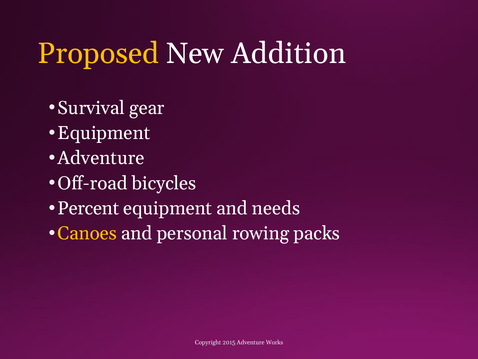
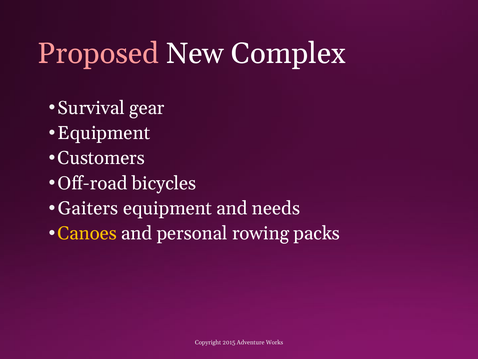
Proposed colour: yellow -> pink (98, 54)
Addition: Addition -> Complex (289, 54)
Adventure: Adventure -> Customers (101, 158)
Percent: Percent -> Gaiters (88, 208)
